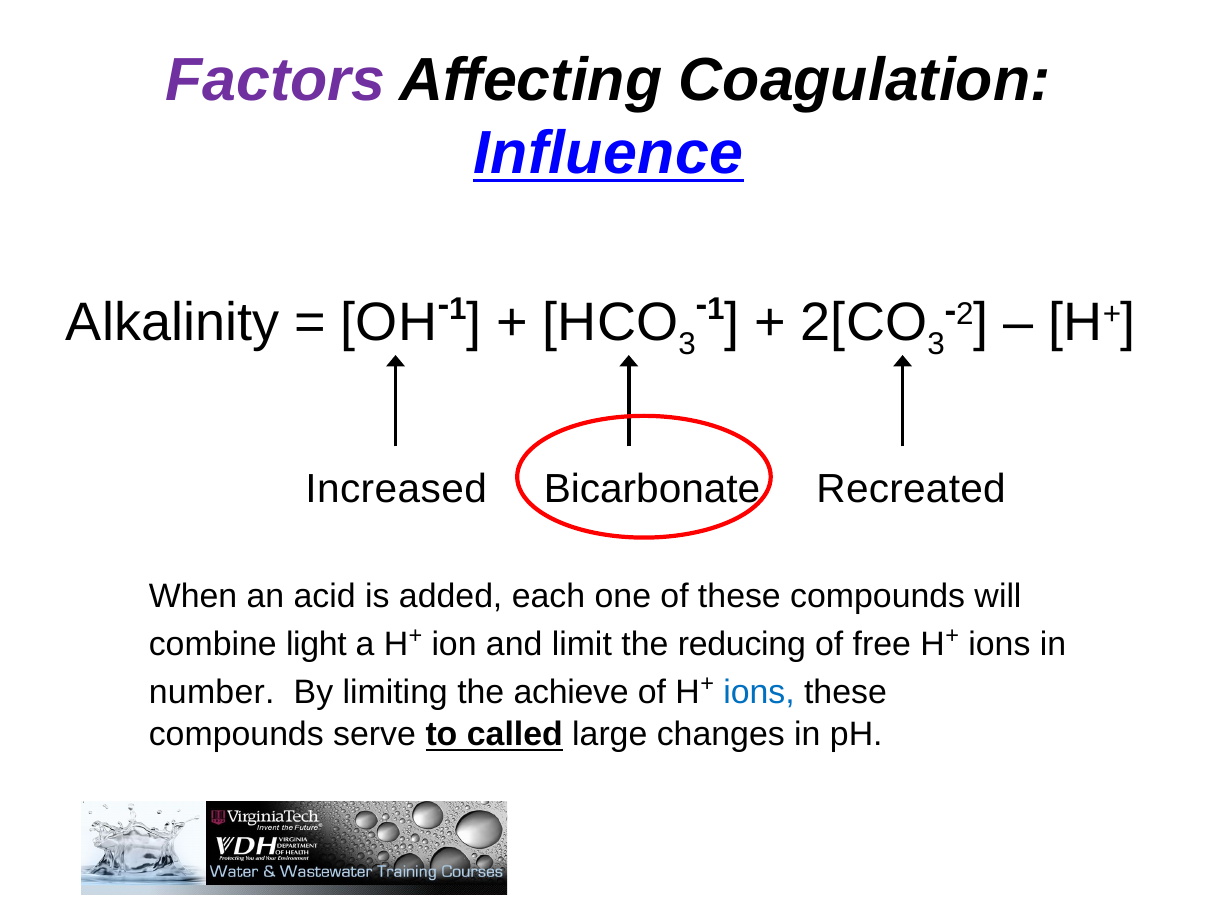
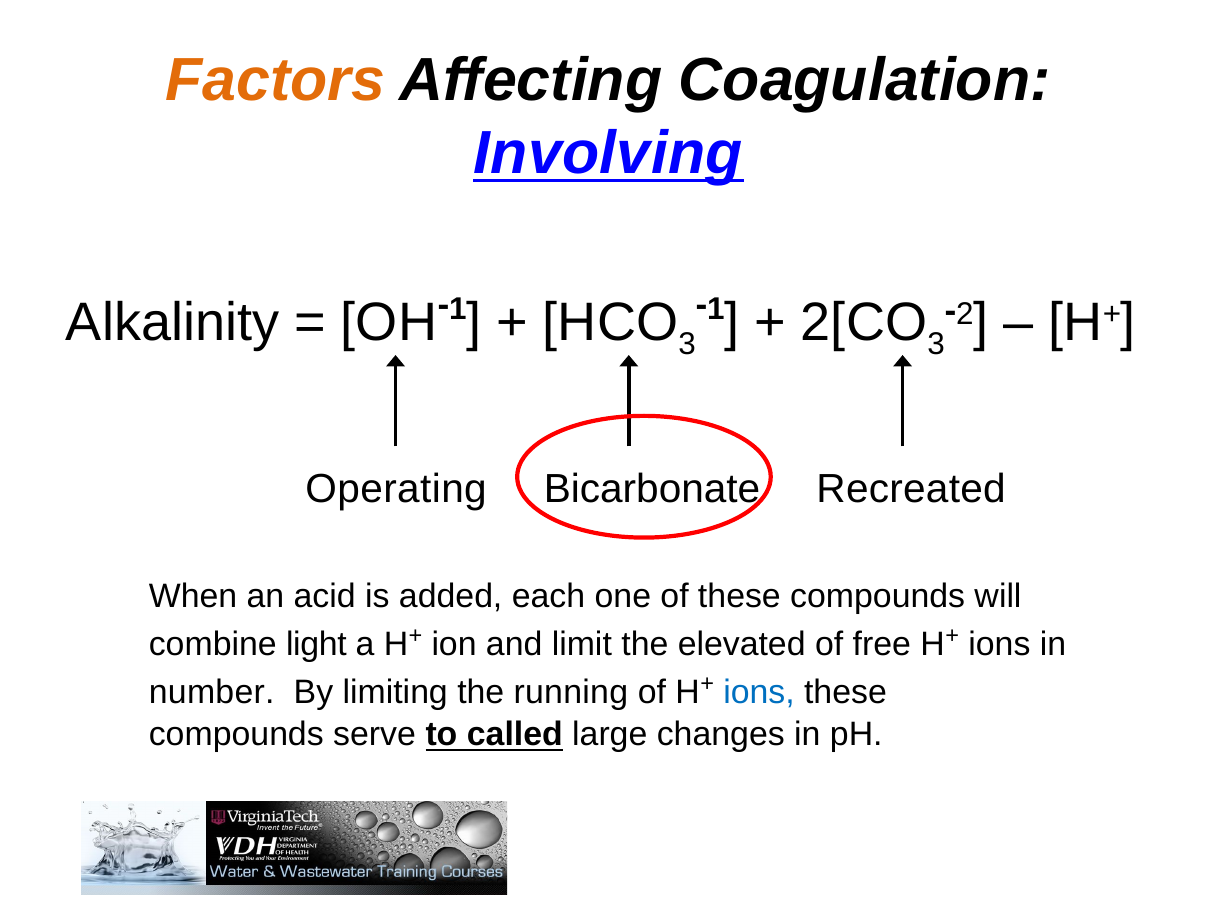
Factors colour: purple -> orange (275, 80)
Influence: Influence -> Involving (608, 153)
Increased: Increased -> Operating (396, 489)
reducing: reducing -> elevated (742, 644)
achieve: achieve -> running (571, 693)
